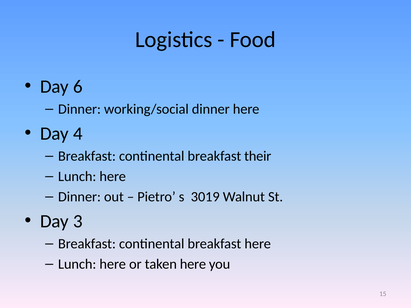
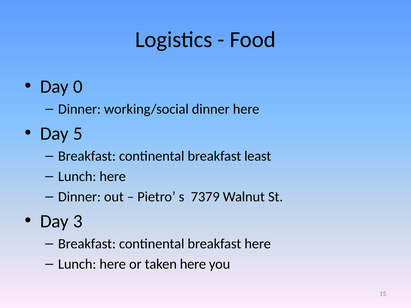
6: 6 -> 0 (78, 87)
4: 4 -> 5 (78, 134)
their: their -> least (258, 156)
3019: 3019 -> 7379 (205, 197)
